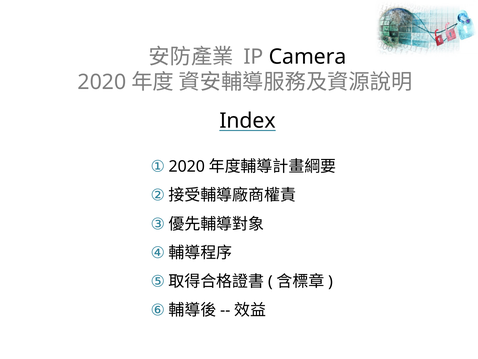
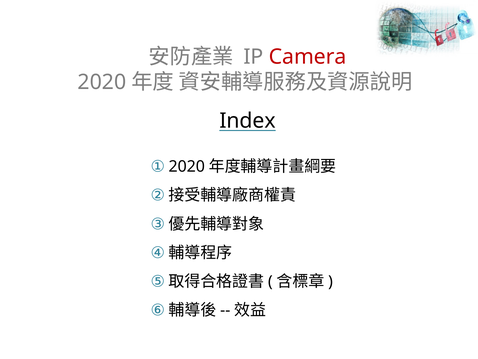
Camera colour: black -> red (308, 57)
